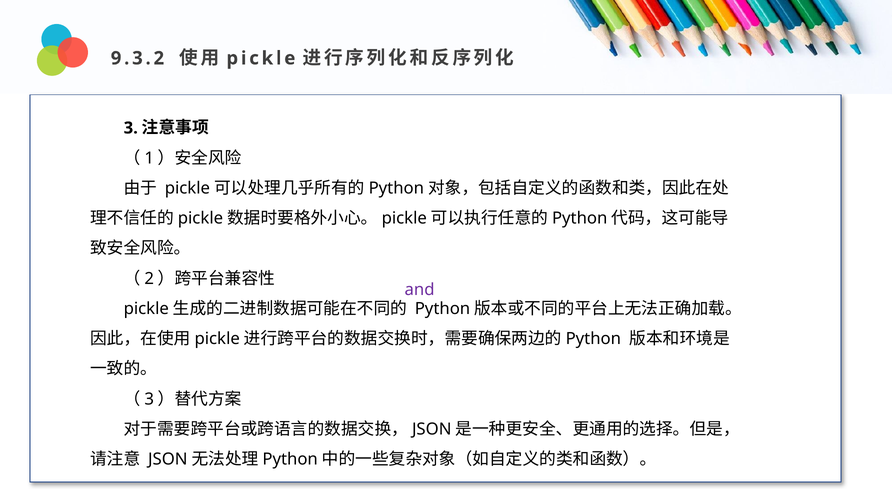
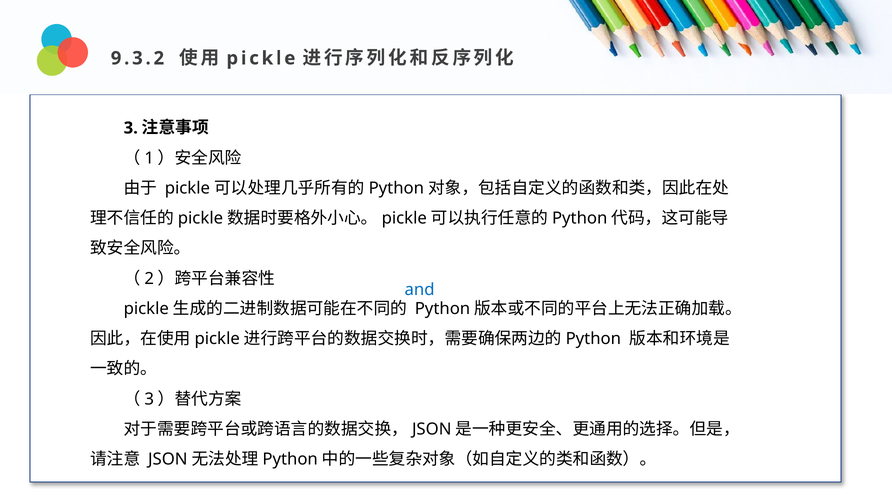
and colour: purple -> blue (420, 289)
